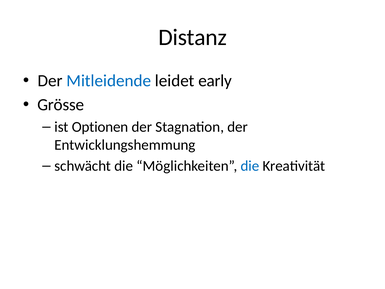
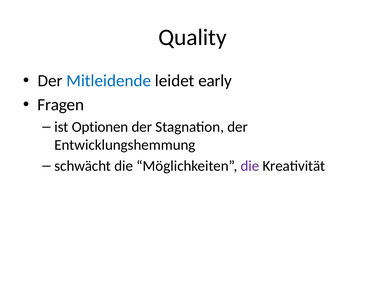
Distanz: Distanz -> Quality (192, 37)
Grösse: Grösse -> Fragen (61, 105)
die colour: blue -> purple (250, 166)
